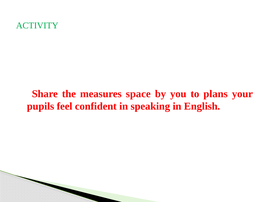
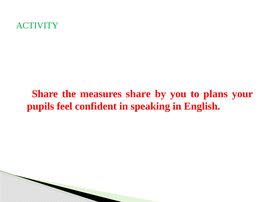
measures space: space -> share (138, 94)
